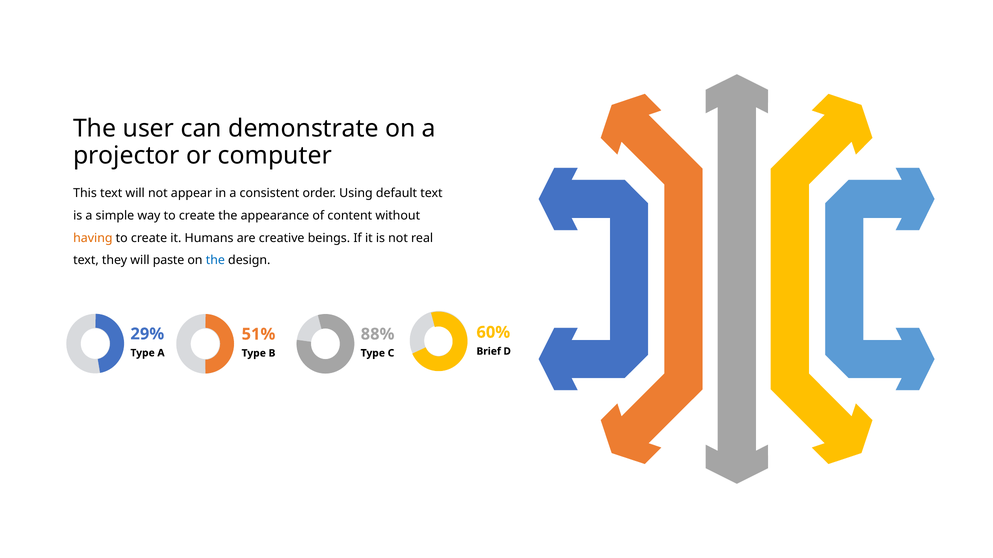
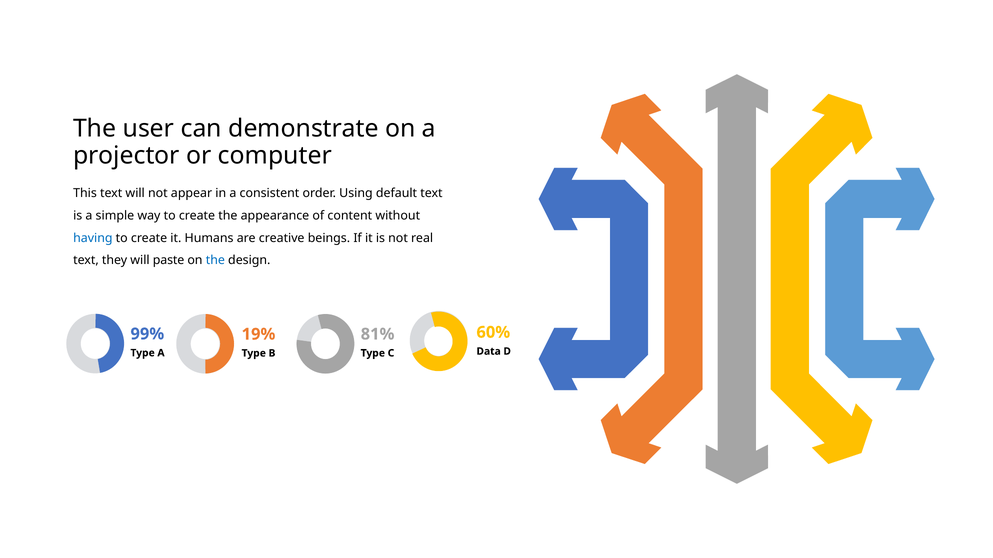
having colour: orange -> blue (93, 238)
29%: 29% -> 99% (147, 334)
51%: 51% -> 19% (258, 335)
88%: 88% -> 81% (378, 334)
Brief: Brief -> Data (489, 352)
